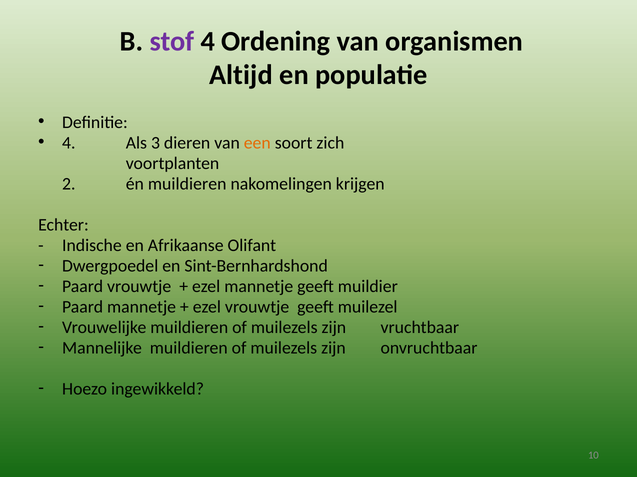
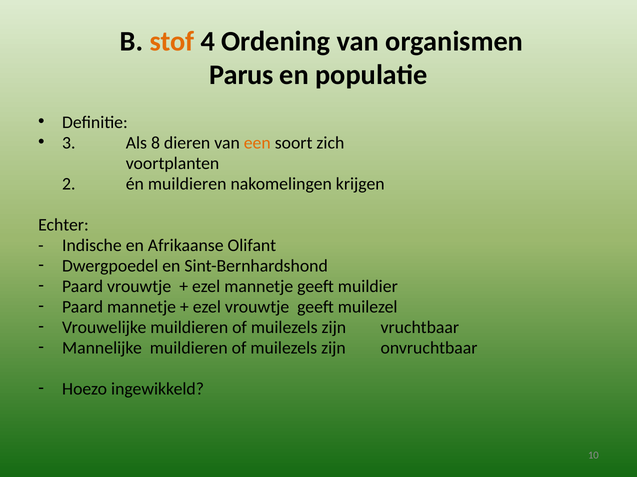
stof colour: purple -> orange (172, 41)
Altijd: Altijd -> Parus (241, 75)
4: 4 -> 3 (69, 143)
3: 3 -> 8 (156, 143)
